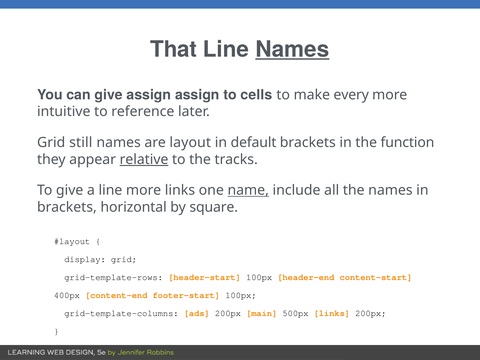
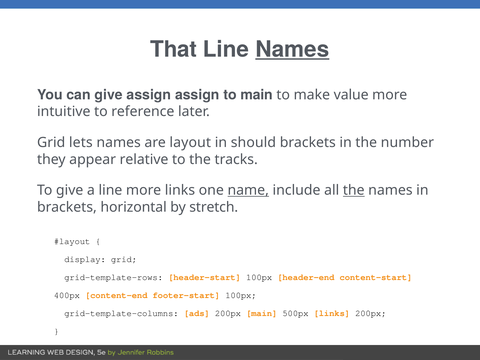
to cells: cells -> main (257, 95)
every: every -> value (351, 95)
still: still -> lets (81, 143)
default: default -> should (253, 143)
function: function -> number (407, 143)
relative underline: present -> none (144, 159)
the underline: none -> present (354, 190)
square: square -> stretch (214, 207)
